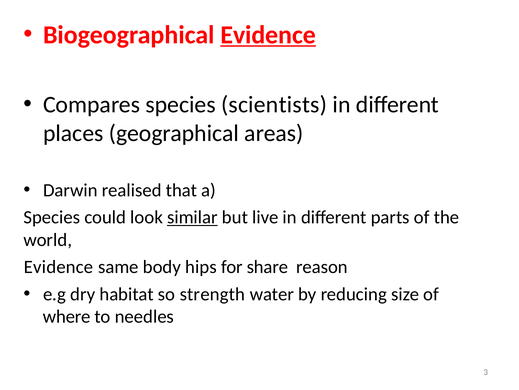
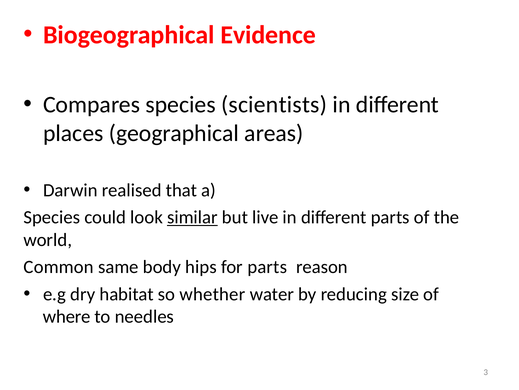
Evidence underline: present -> none (268, 35)
Evidence: Evidence -> Common (59, 267)
for share: share -> parts (267, 267)
strength: strength -> whether (212, 294)
